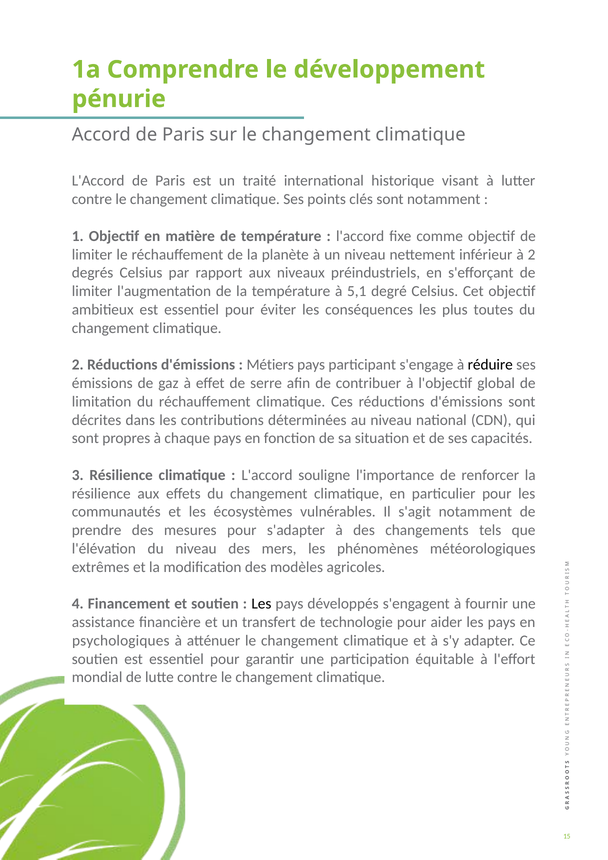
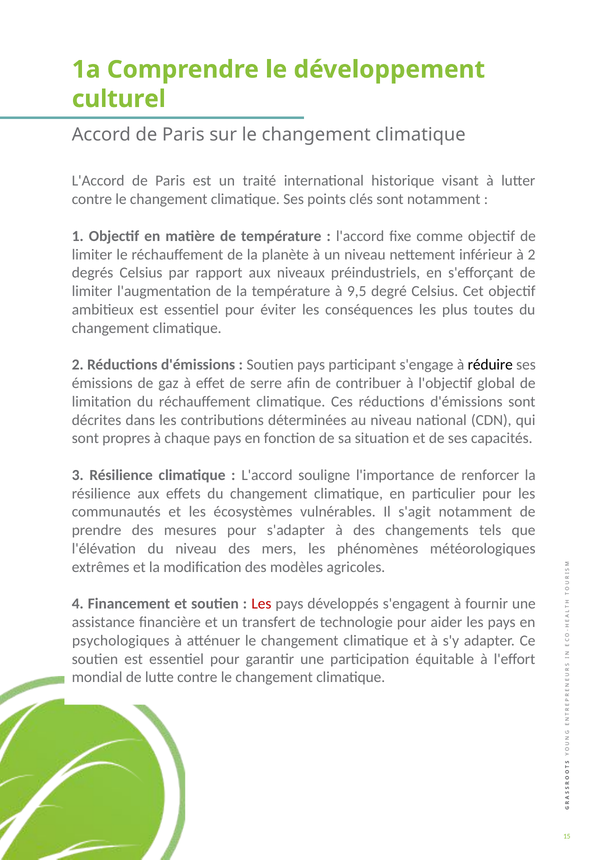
pénurie: pénurie -> culturel (119, 99)
5,1: 5,1 -> 9,5 (357, 291)
Métiers: Métiers -> Soutien (270, 365)
Les colour: black -> red (261, 604)
